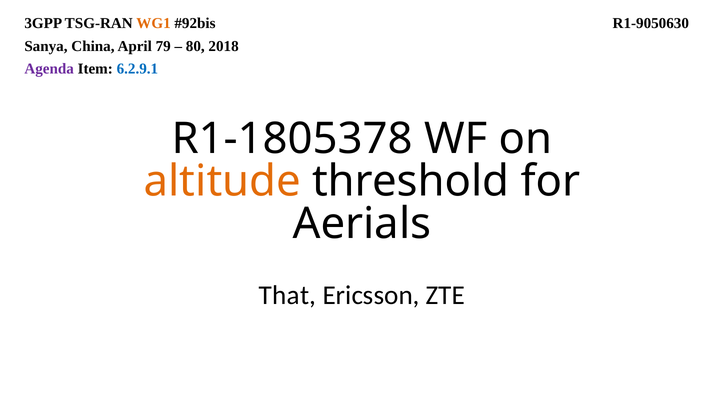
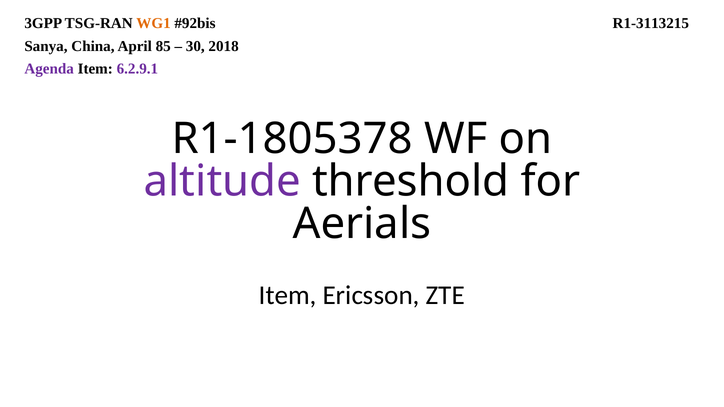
R1-9050630: R1-9050630 -> R1-3113215 (651, 24)
79: 79 -> 85 (163, 46)
80: 80 -> 30 (195, 46)
6.2.9.1 colour: blue -> purple (137, 69)
altitude colour: orange -> purple (222, 181)
That: That -> Item (288, 296)
